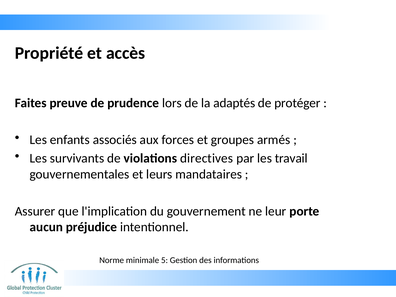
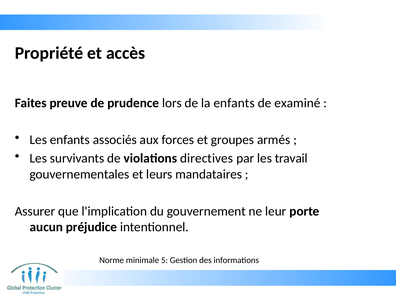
la adaptés: adaptés -> enfants (234, 103)
protéger: protéger -> examiné (297, 103)
